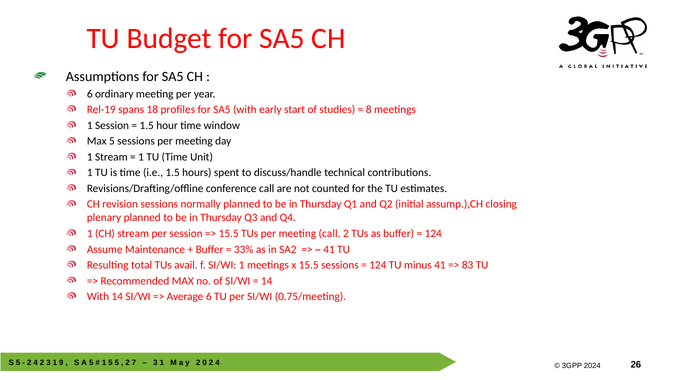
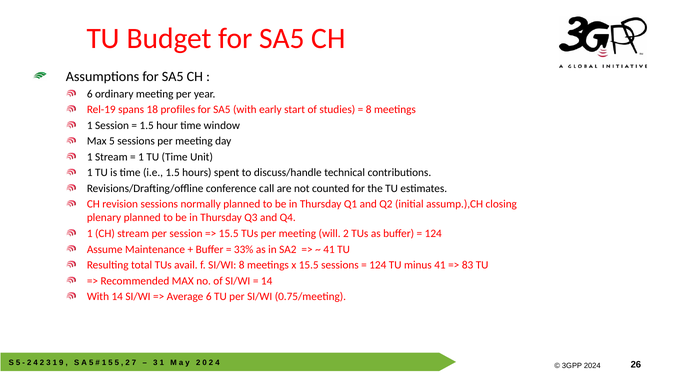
meeting call: call -> will (330, 233)
SI/WI 1: 1 -> 8 (242, 265)
